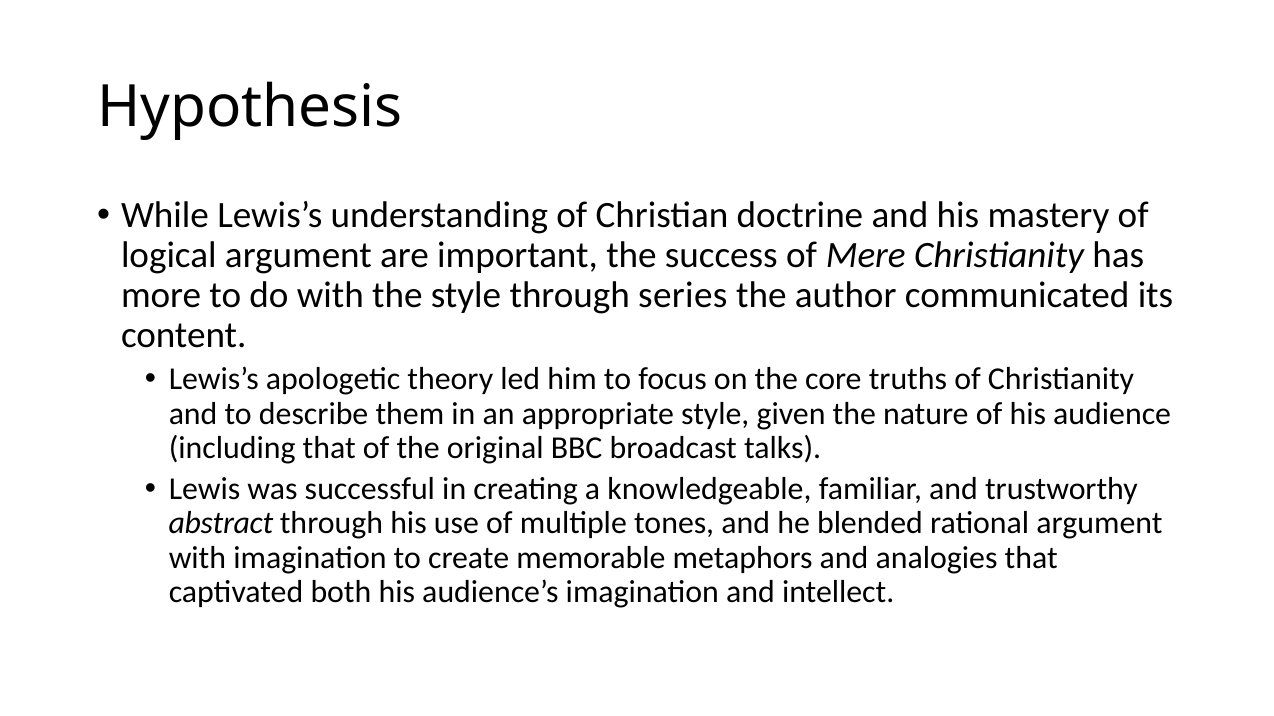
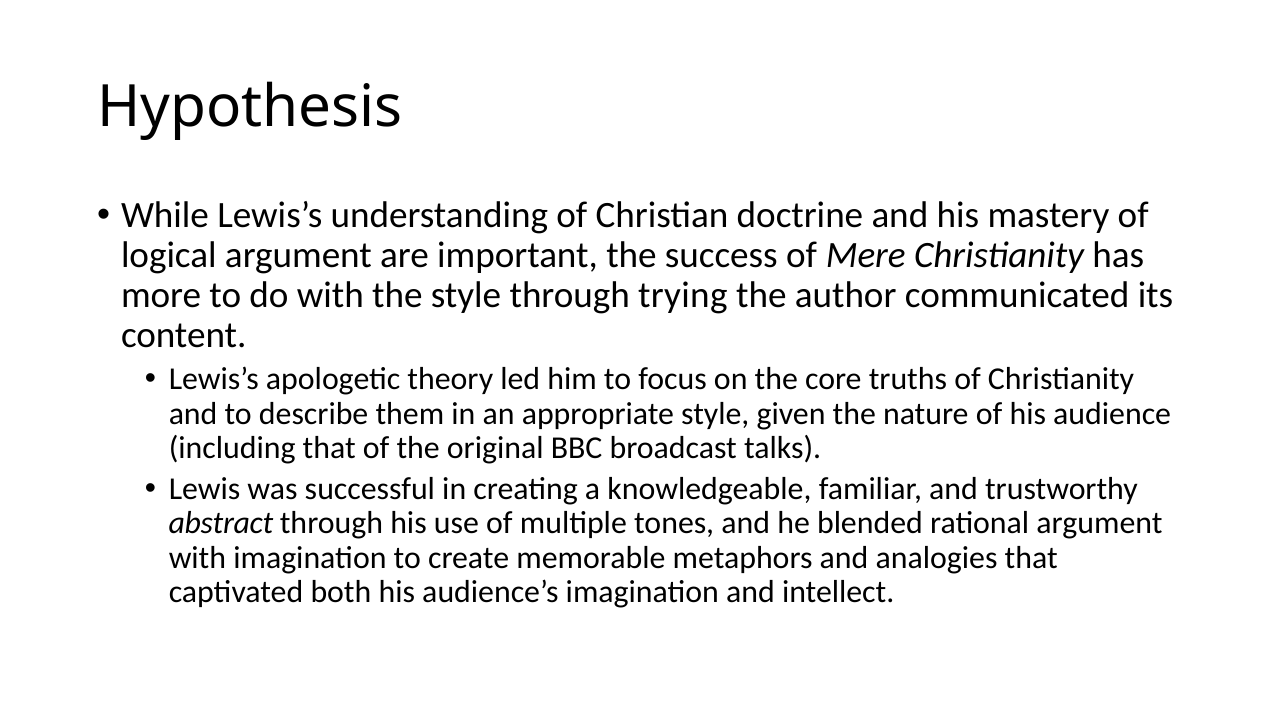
series: series -> trying (683, 296)
